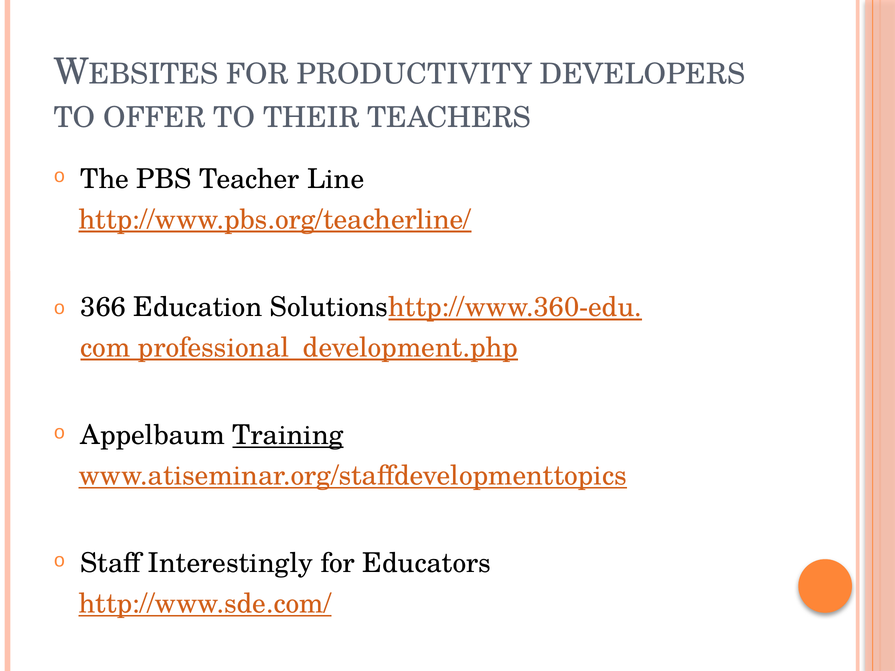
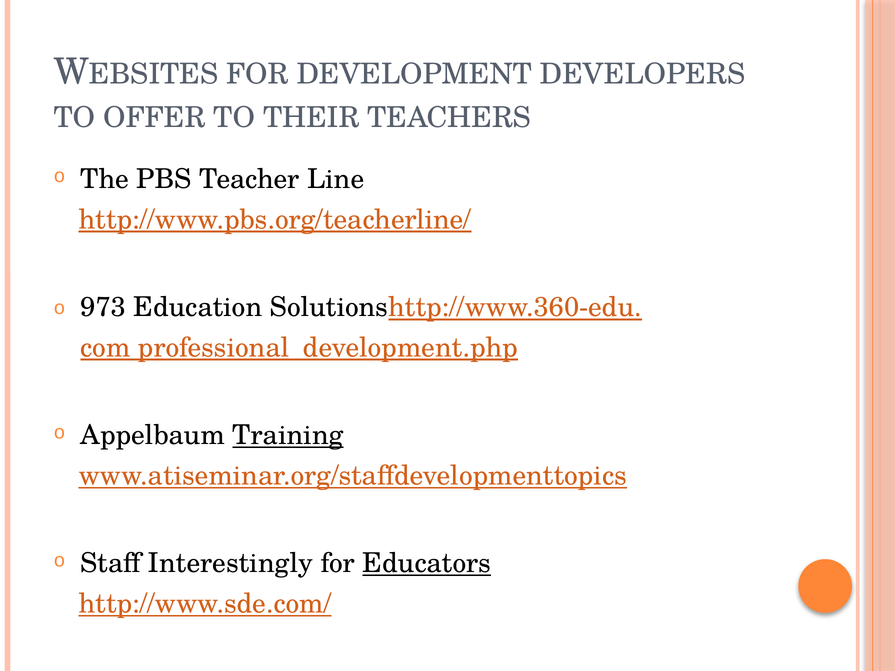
PRODUCTIVITY: PRODUCTIVITY -> DEVELOPMENT (414, 74)
366: 366 -> 973 (103, 308)
Educators underline: none -> present (427, 564)
